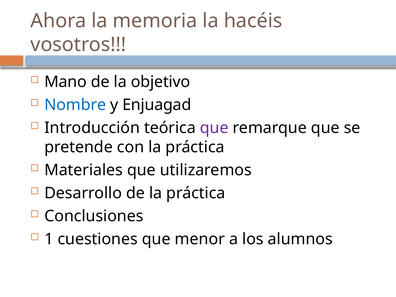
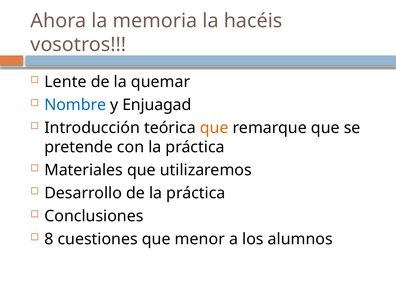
Mano: Mano -> Lente (65, 82)
objetivo: objetivo -> quemar (161, 82)
que colour: purple -> orange (214, 128)
1: 1 -> 8 (49, 239)
